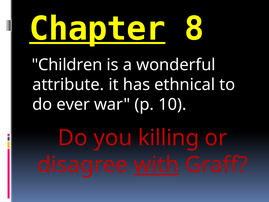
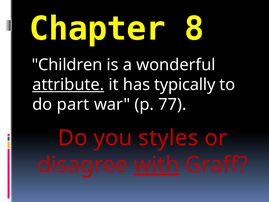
Chapter underline: present -> none (97, 29)
attribute underline: none -> present (68, 85)
ethnical: ethnical -> typically (185, 85)
ever: ever -> part (73, 104)
10: 10 -> 77 (172, 104)
killing: killing -> styles (168, 138)
